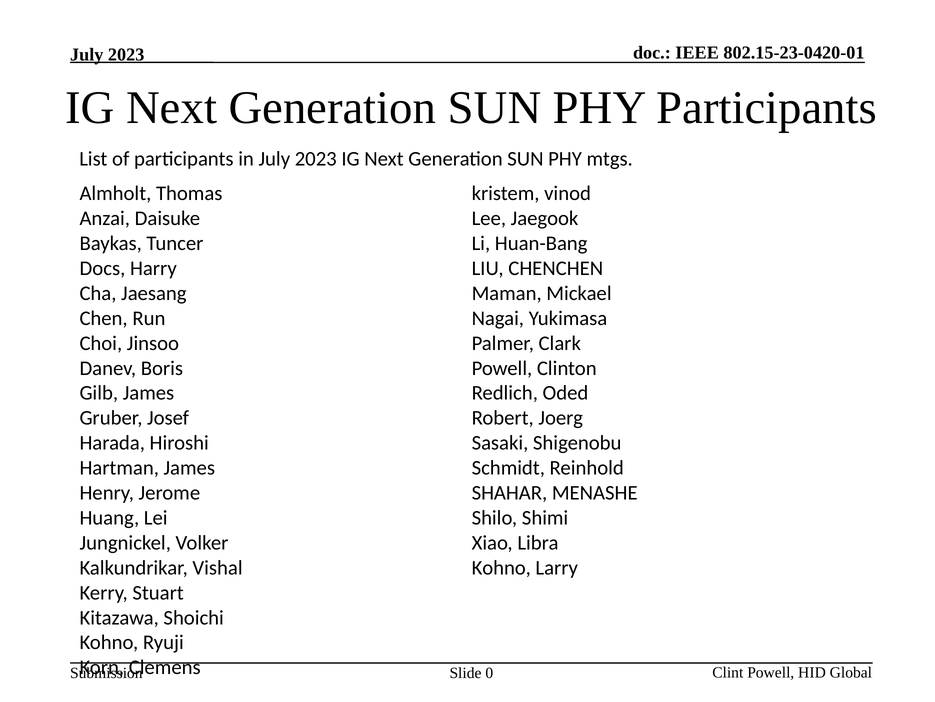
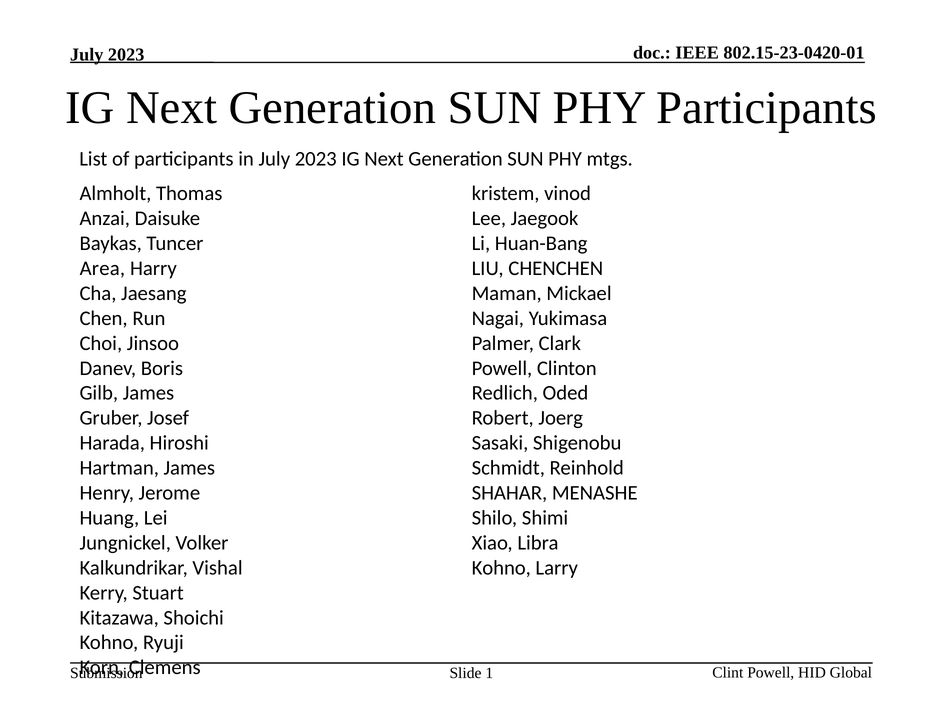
Docs: Docs -> Area (102, 268)
0: 0 -> 1 (489, 673)
